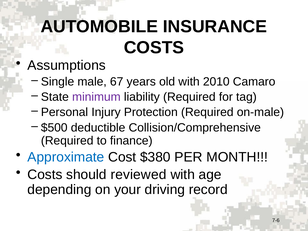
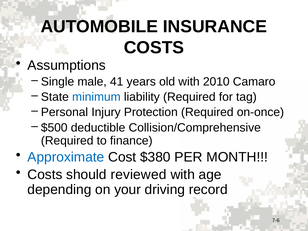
67: 67 -> 41 (117, 82)
minimum colour: purple -> blue (96, 97)
on-male: on-male -> on-once (260, 112)
